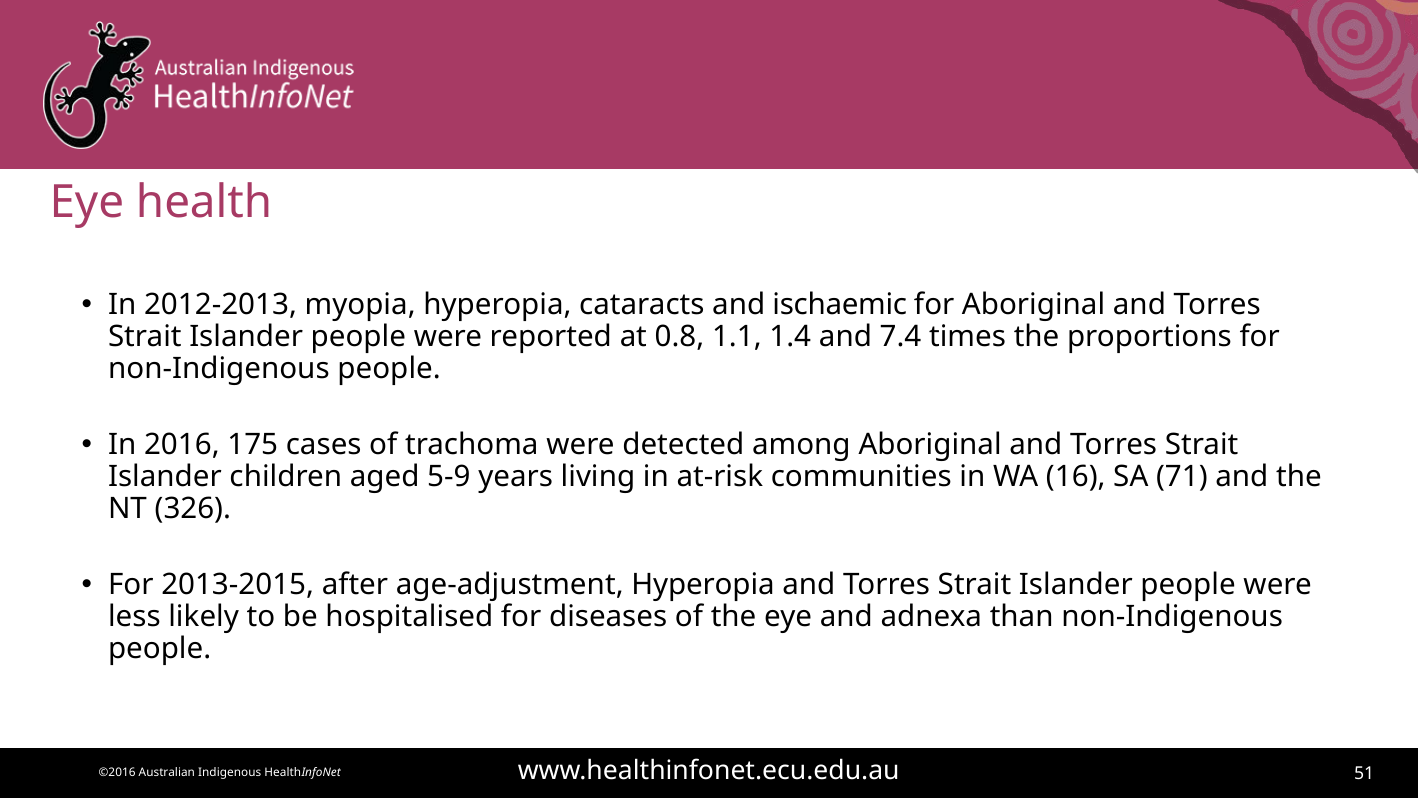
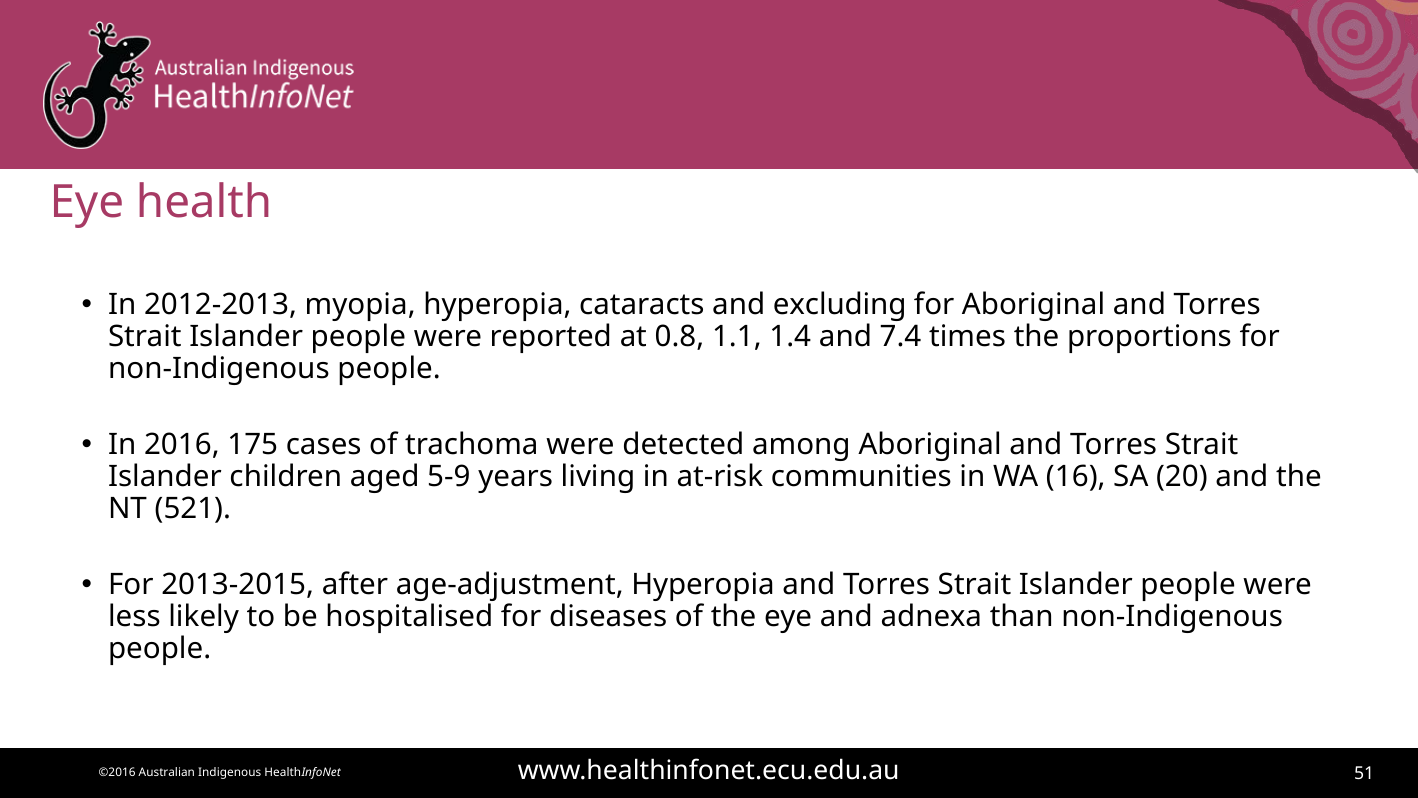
ischaemic: ischaemic -> excluding (840, 305)
71: 71 -> 20 (1182, 477)
326: 326 -> 521 (193, 509)
